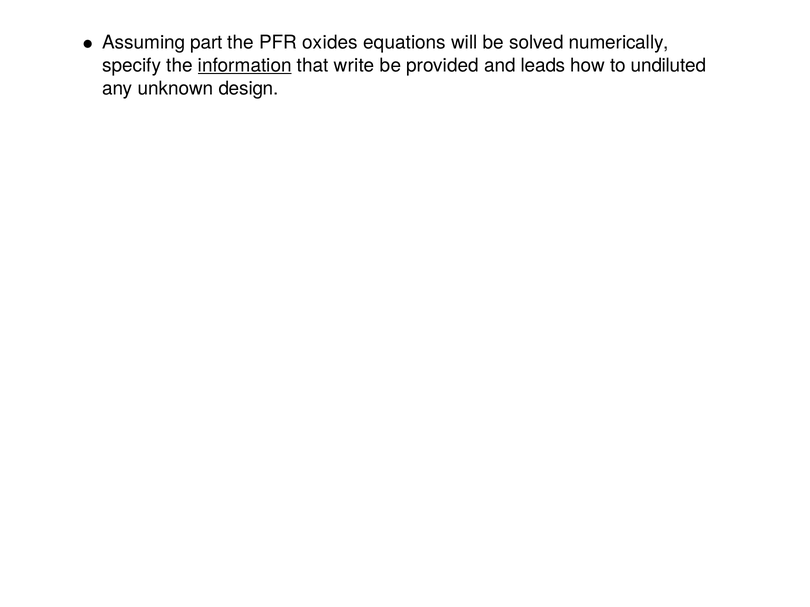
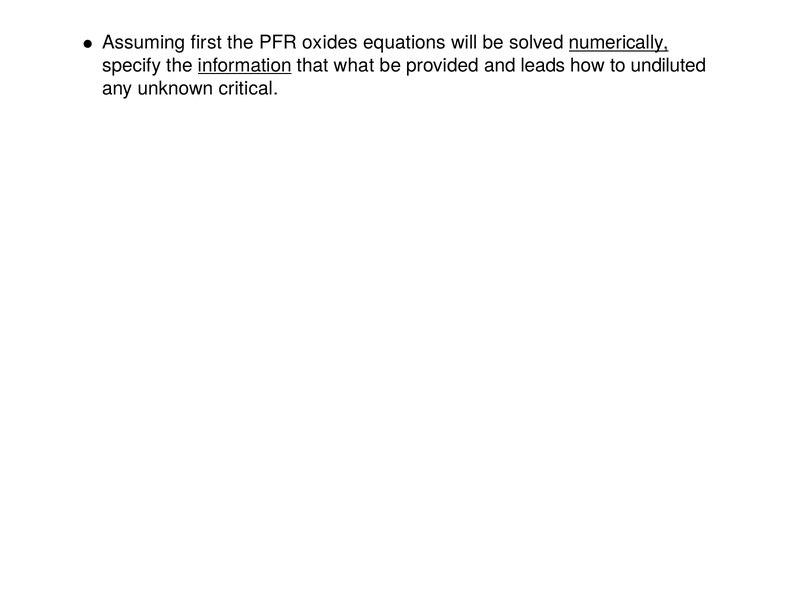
part: part -> first (206, 43)
numerically underline: none -> present (619, 43)
write: write -> what (354, 66)
design: design -> critical (248, 88)
